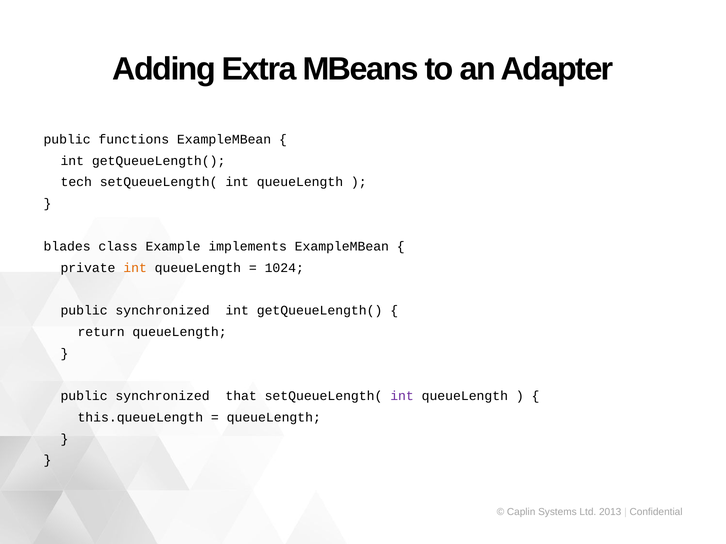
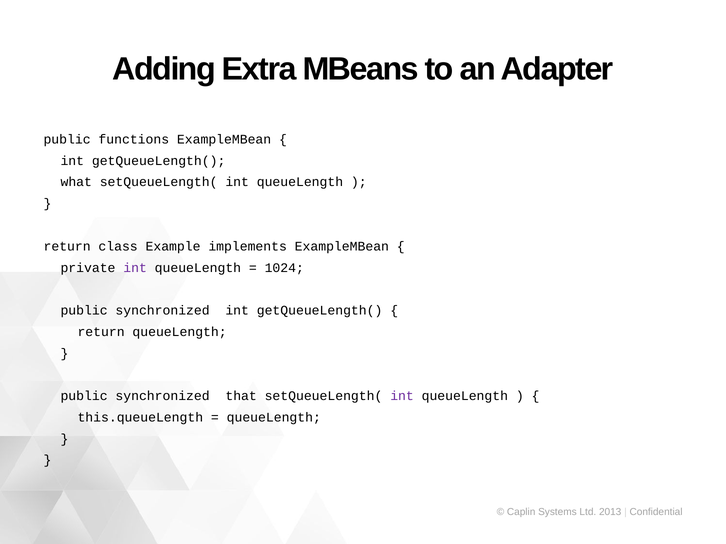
tech: tech -> what (76, 182)
blades: blades -> return (67, 247)
int colour: orange -> purple (135, 268)
